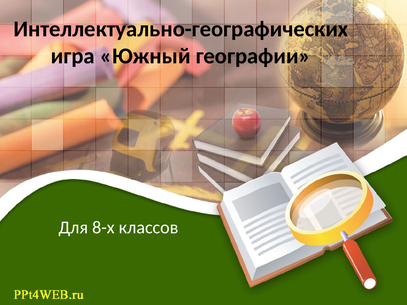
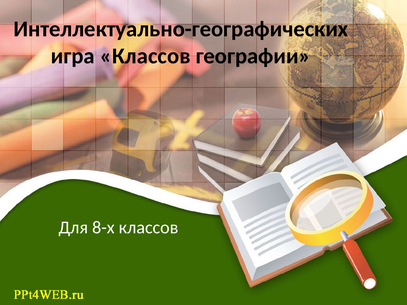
игра Южный: Южный -> Классов (145, 56)
